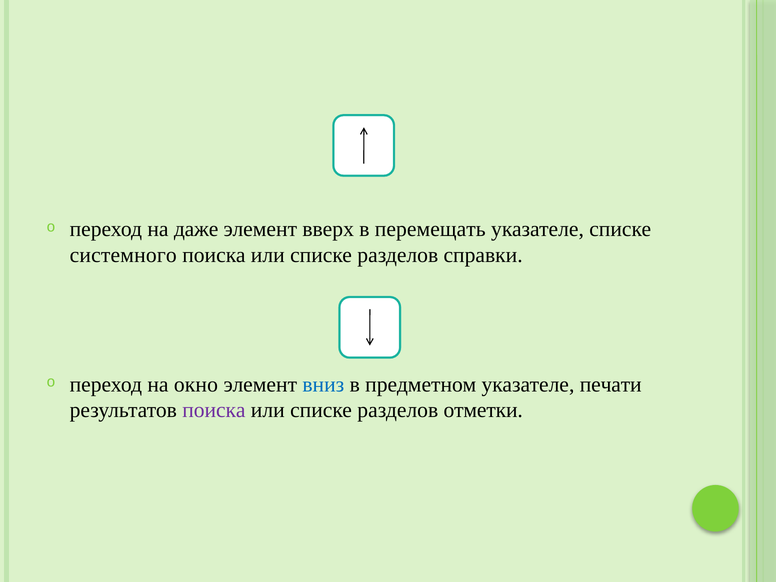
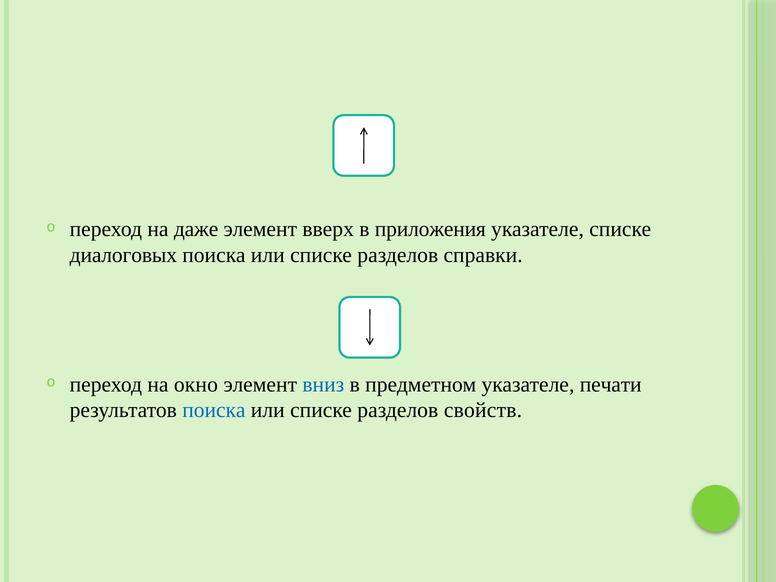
перемещать: перемещать -> приложения (430, 229)
системного: системного -> диалоговых (123, 255)
поиска colour: purple -> blue (214, 410)
отметки: отметки -> свойств (483, 410)
